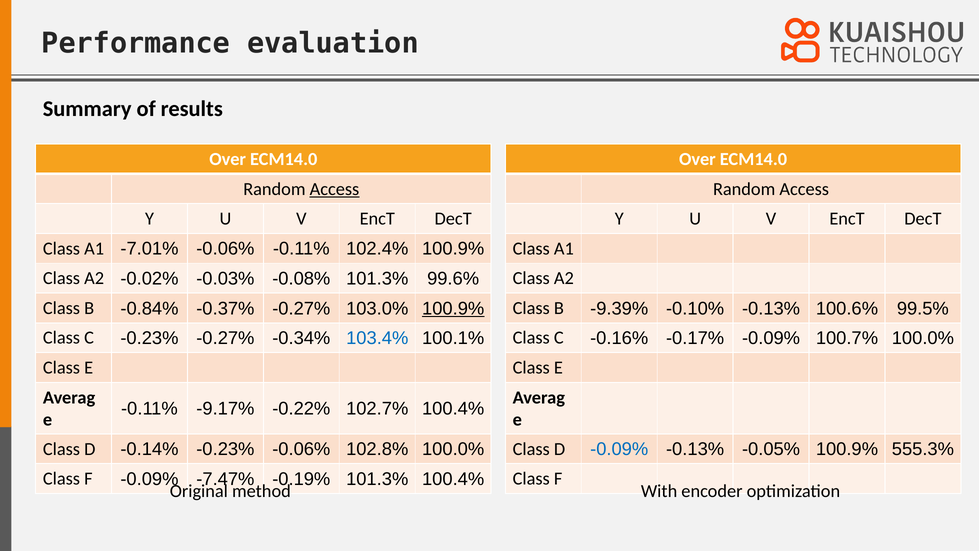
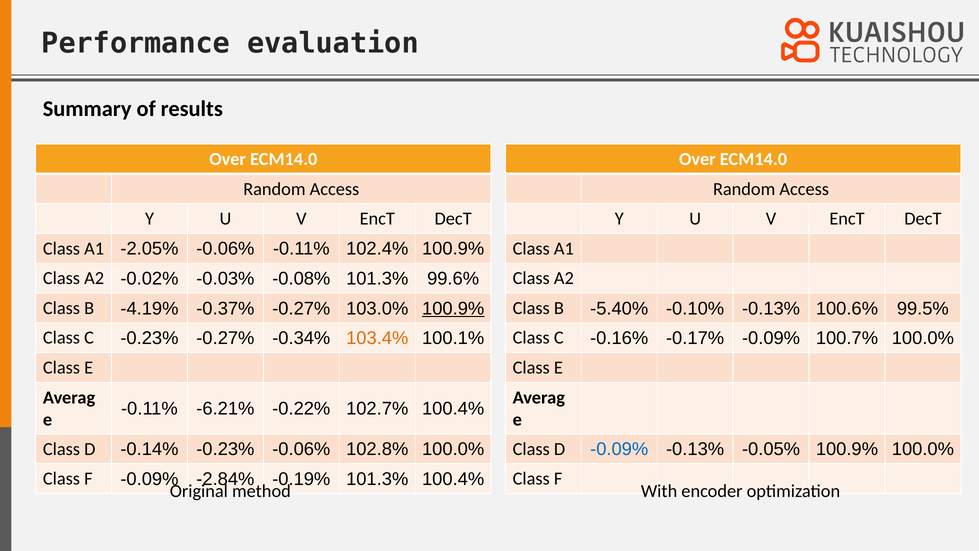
Access underline: present -> none (334, 189)
-7.01%: -7.01% -> -2.05% (149, 249)
-0.84%: -0.84% -> -4.19% (149, 308)
-9.39%: -9.39% -> -5.40% (619, 308)
103.4% colour: blue -> orange (377, 338)
-9.17%: -9.17% -> -6.21% (225, 408)
100.9% 555.3%: 555.3% -> 100.0% (923, 449)
-7.47%: -7.47% -> -2.84% (225, 479)
